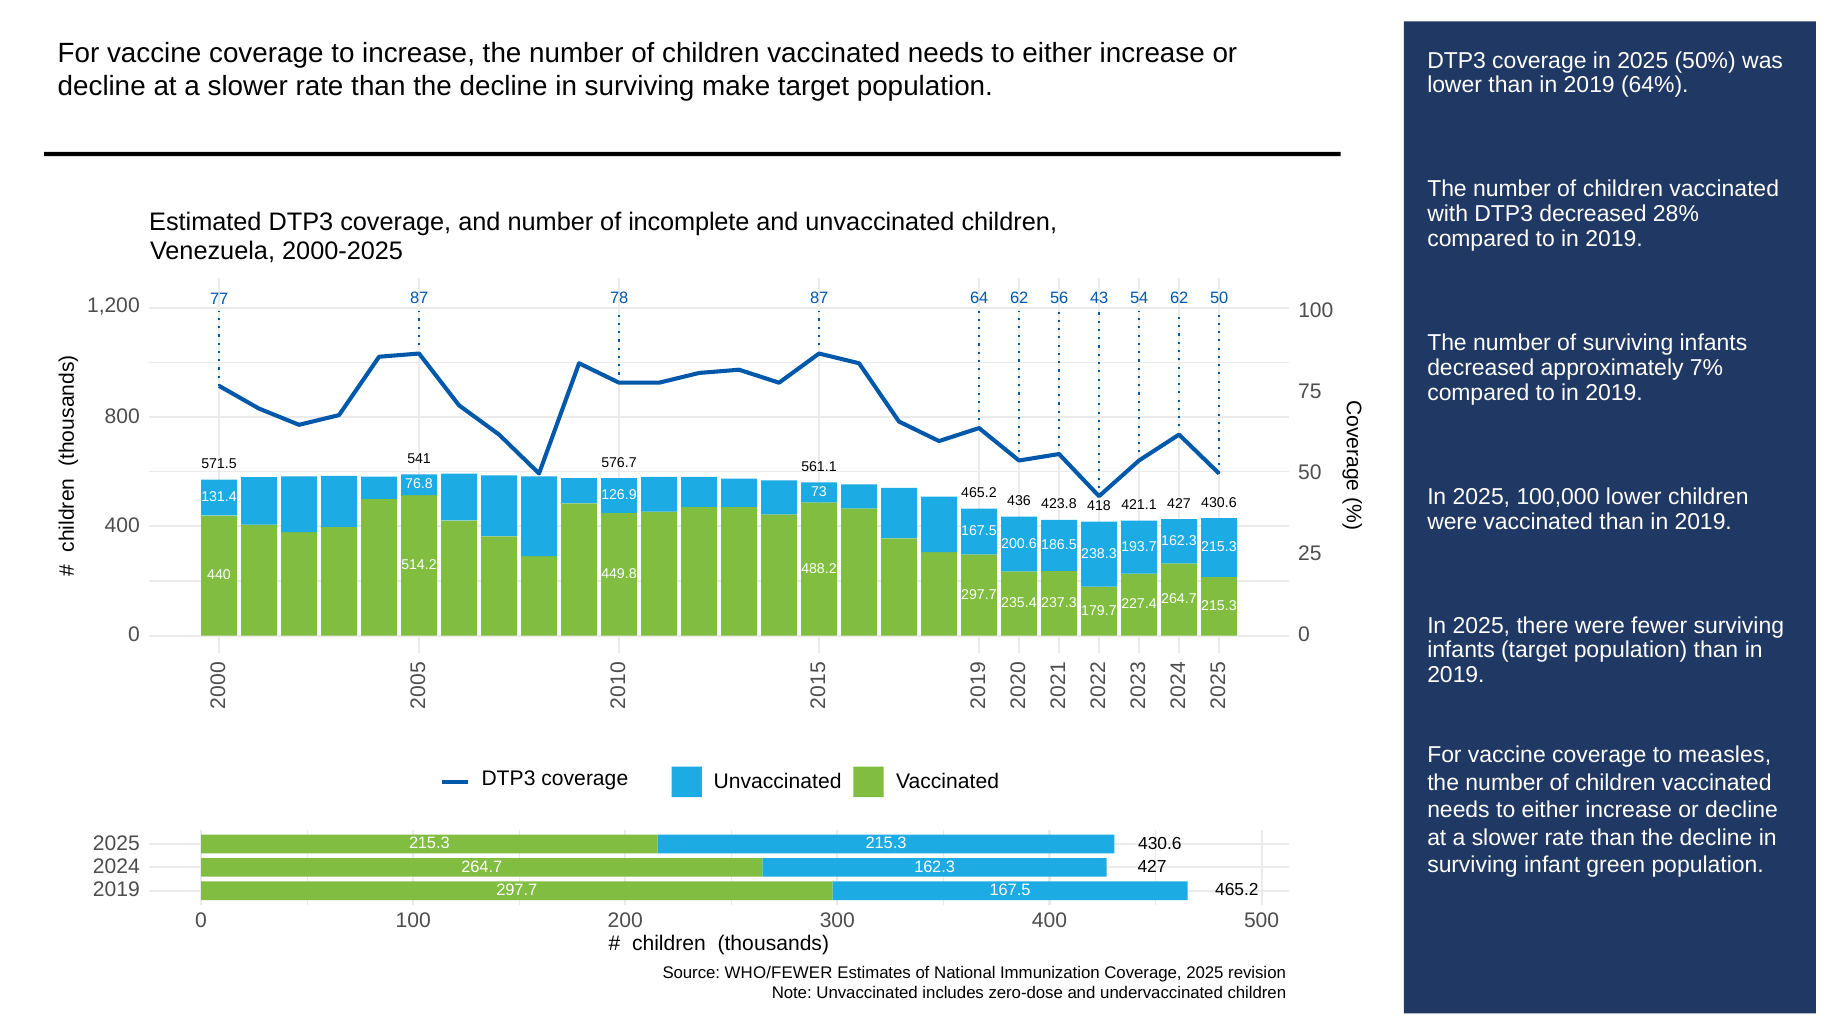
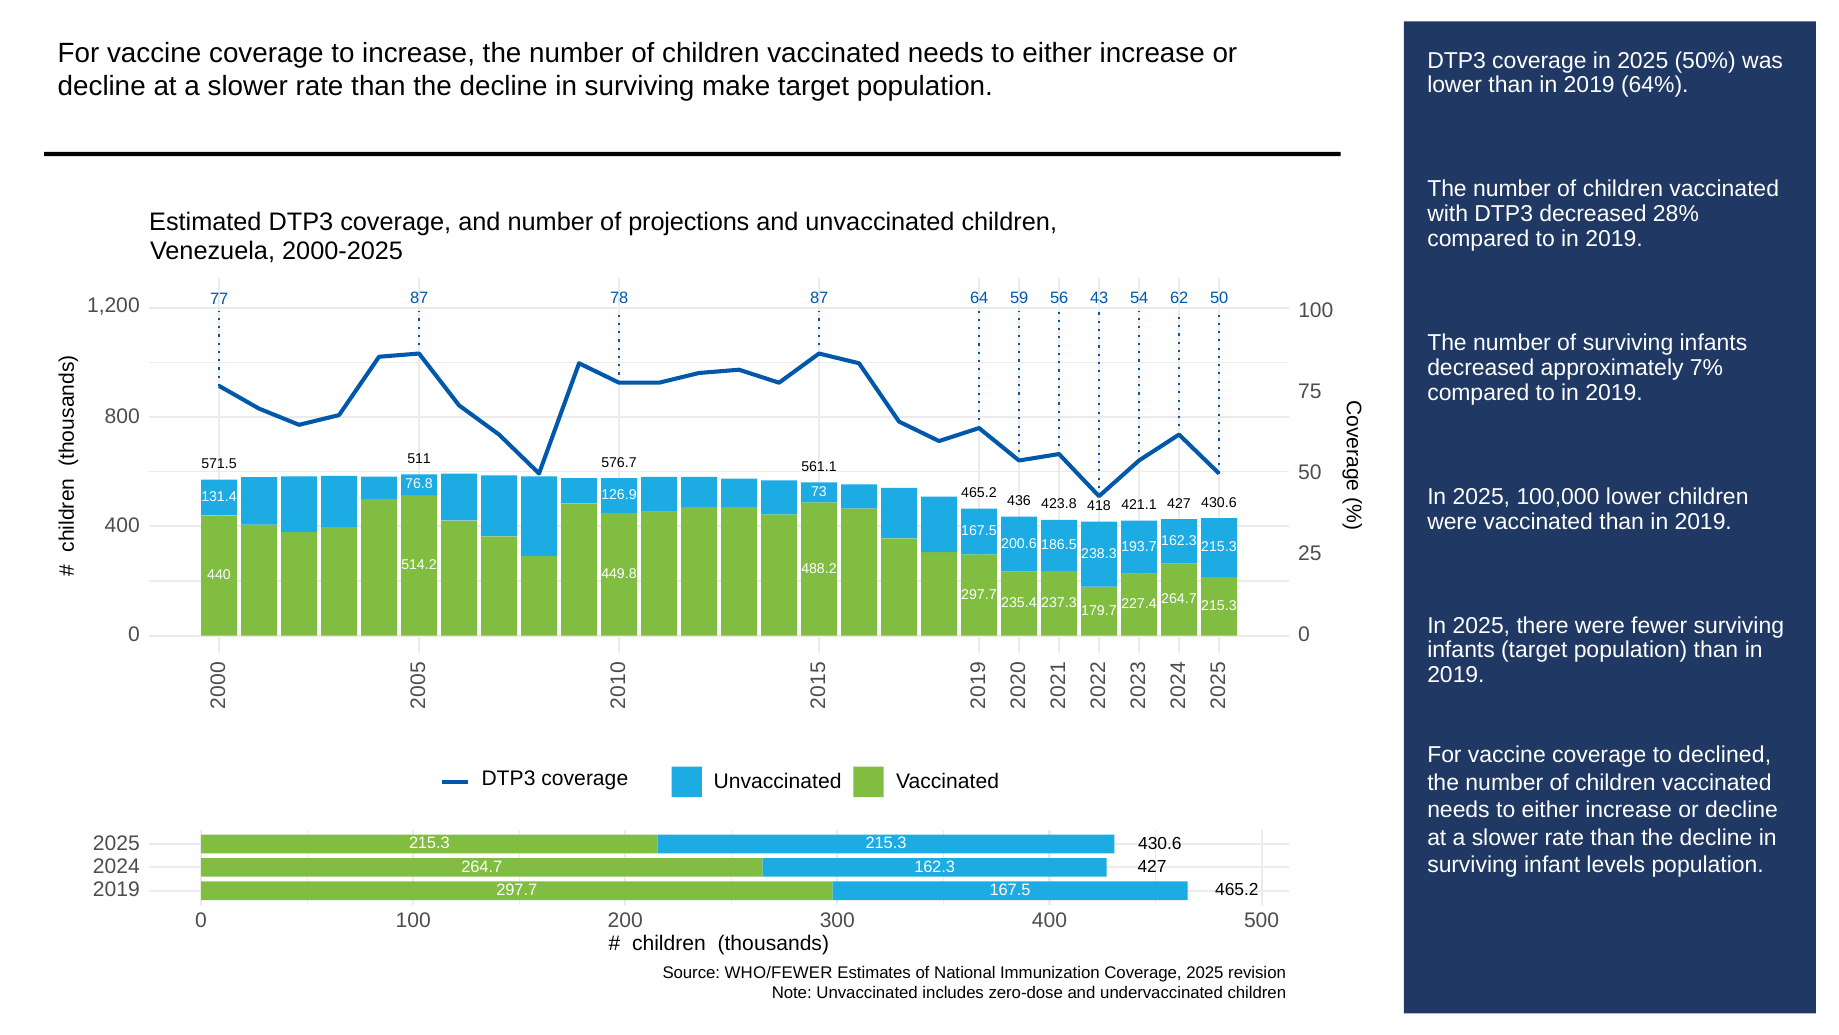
incomplete: incomplete -> projections (689, 222)
64 62: 62 -> 59 (1019, 298)
541: 541 -> 511 (419, 458)
measles: measles -> declined (1725, 755)
green: green -> levels (1616, 865)
